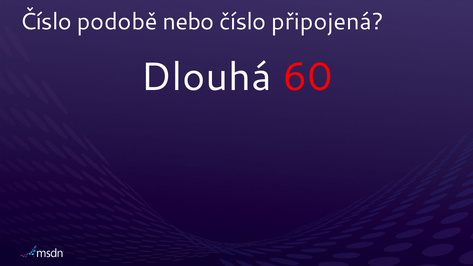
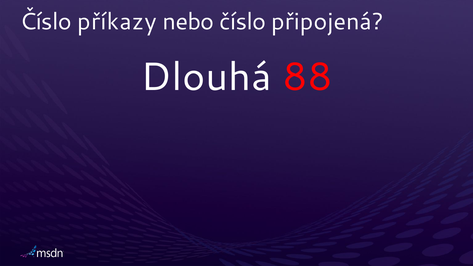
podobě: podobě -> příkazy (117, 22)
60: 60 -> 88 (307, 77)
